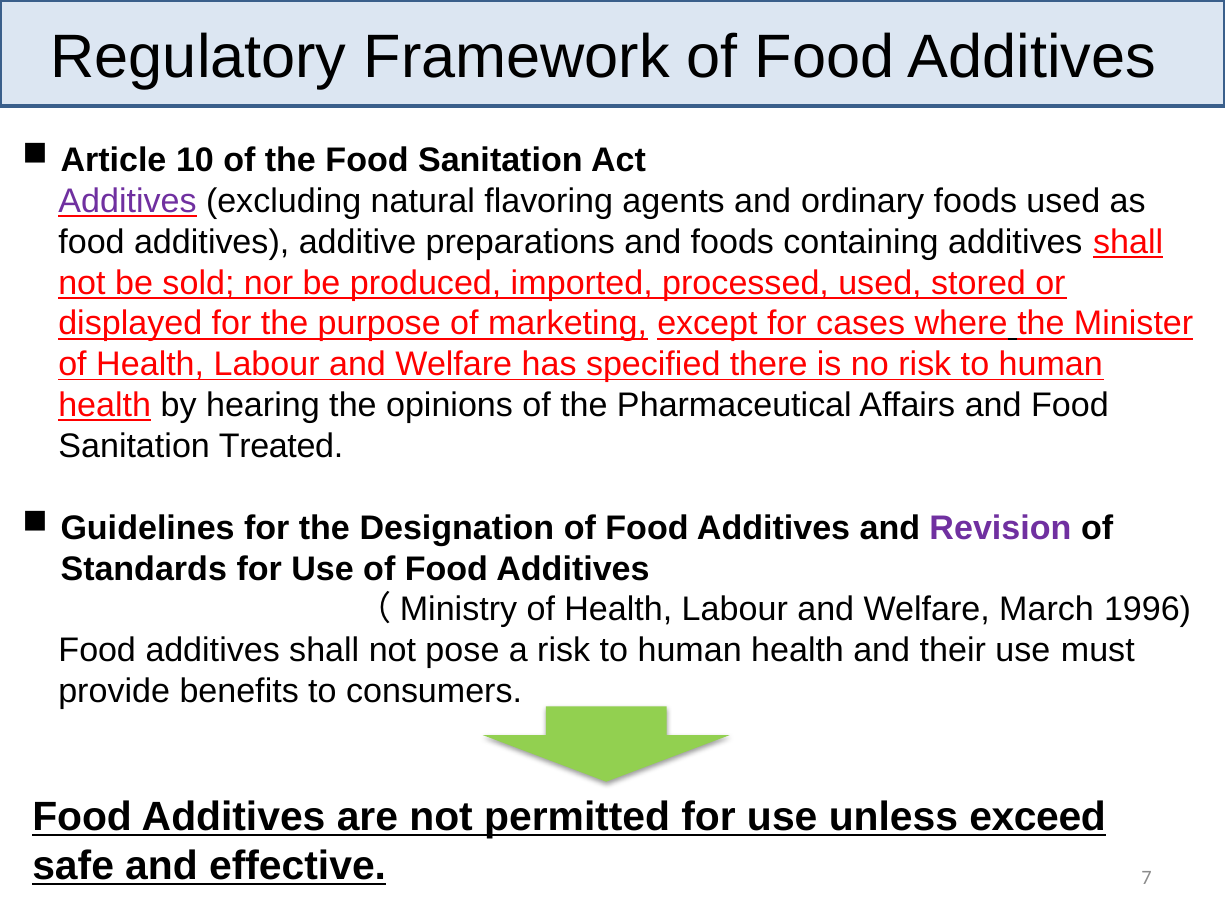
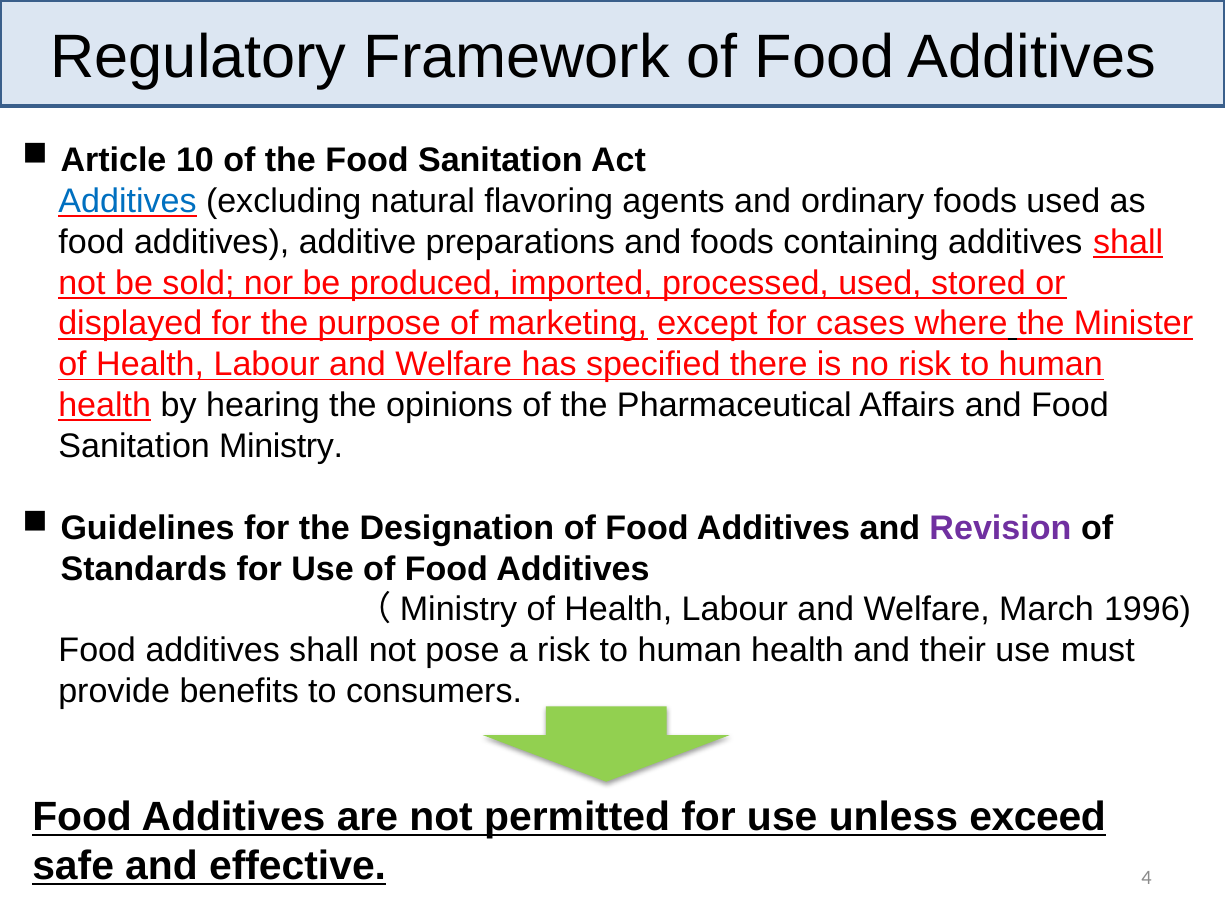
Additives colour: purple -> blue (128, 201)
Treated: Treated -> Ministry (281, 446)
7: 7 -> 4 (1146, 877)
